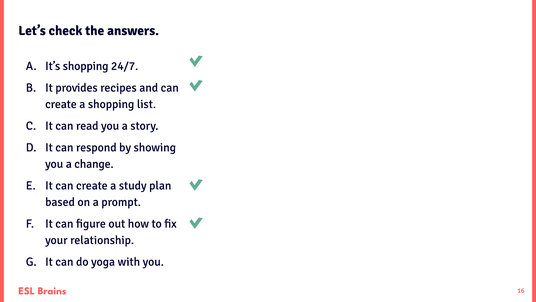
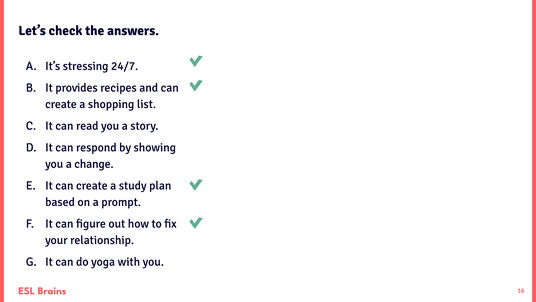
It’s shopping: shopping -> stressing (86, 66)
